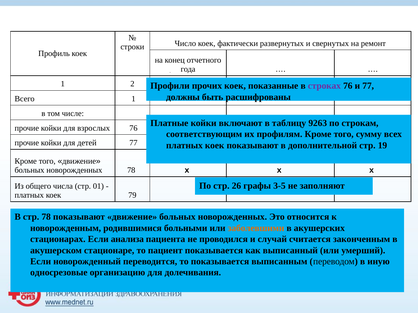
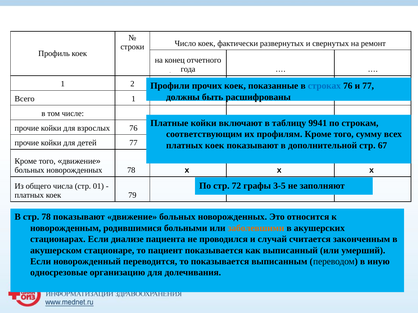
строках colour: purple -> blue (324, 86)
9263: 9263 -> 9941 (318, 123)
19: 19 -> 67 (383, 146)
26: 26 -> 72 (236, 186)
анализа: анализа -> диализе (127, 240)
